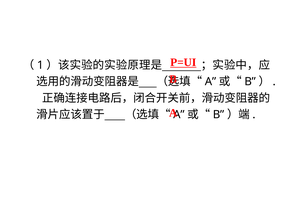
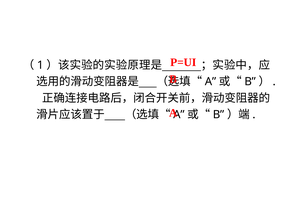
P=UI underline: present -> none (183, 62)
